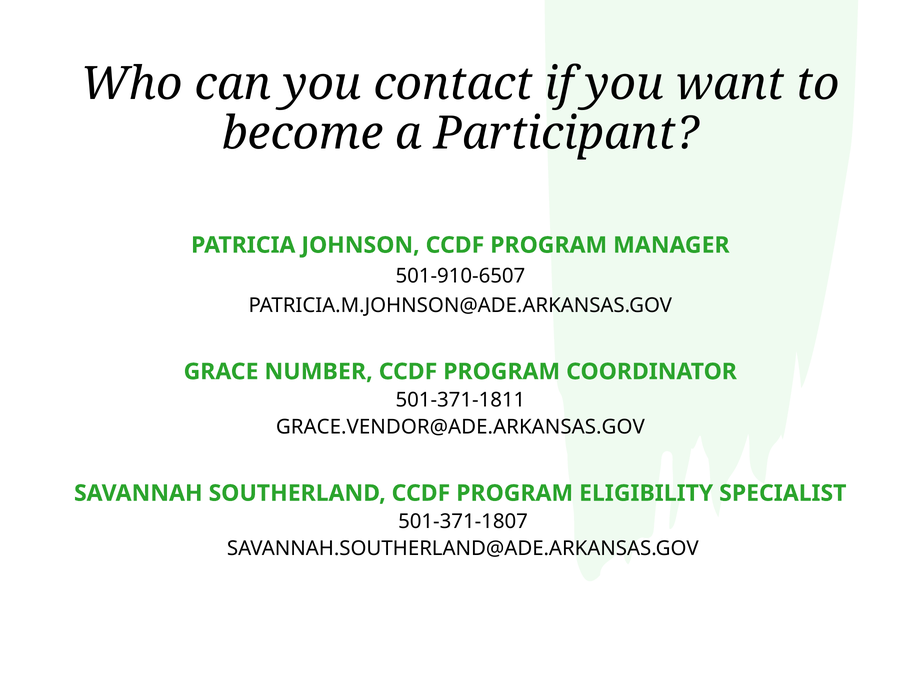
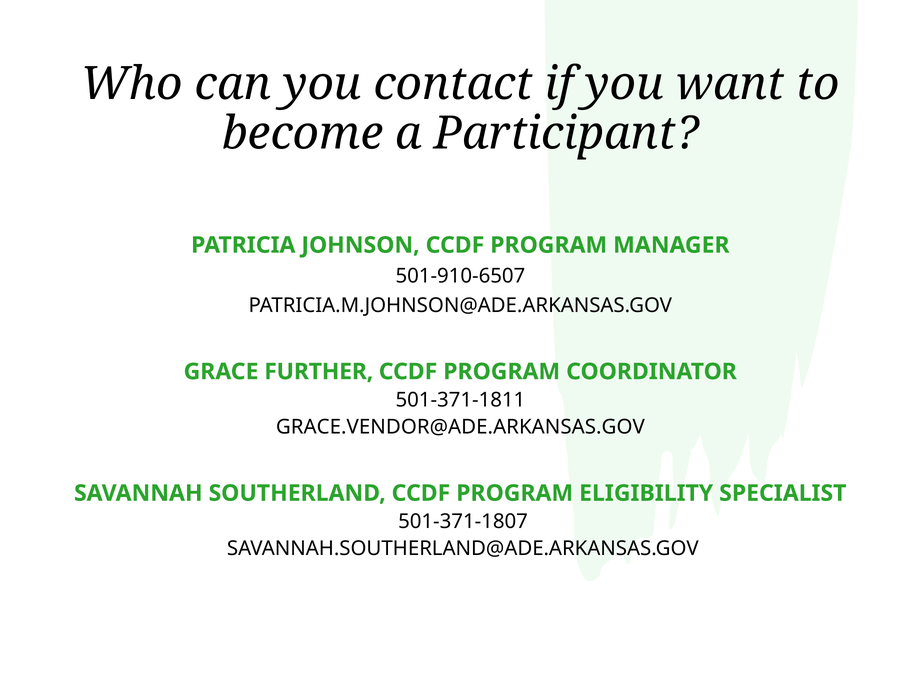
NUMBER: NUMBER -> FURTHER (319, 371)
